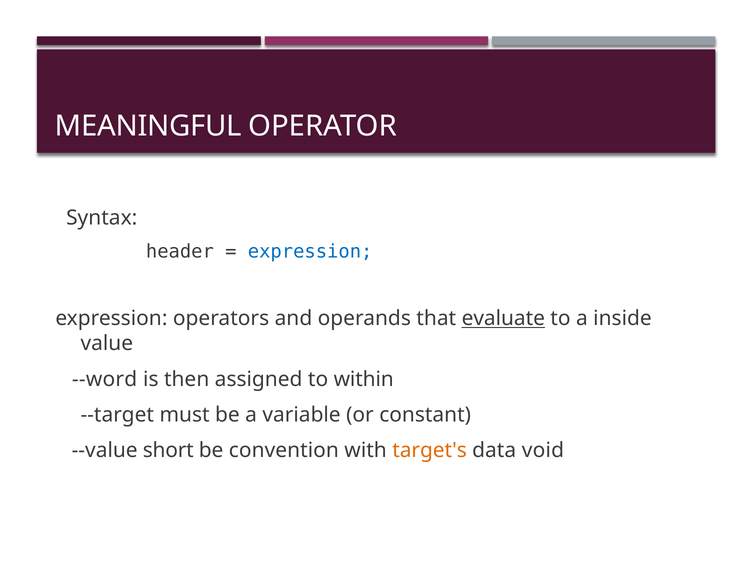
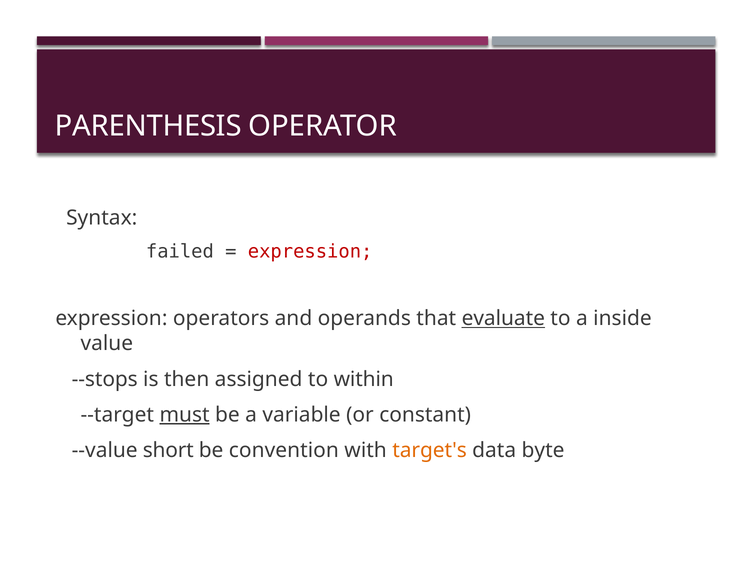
MEANINGFUL: MEANINGFUL -> PARENTHESIS (148, 126)
header: header -> failed (180, 252)
expression colour: blue -> red (310, 252)
--word: --word -> --stops (105, 380)
must underline: none -> present (185, 415)
void: void -> byte (543, 451)
